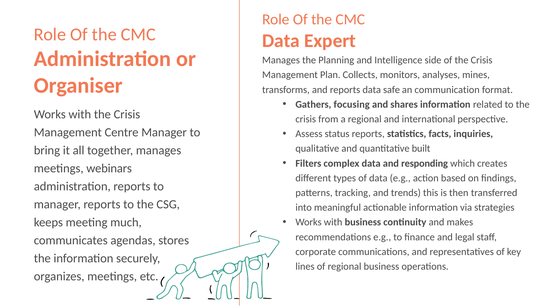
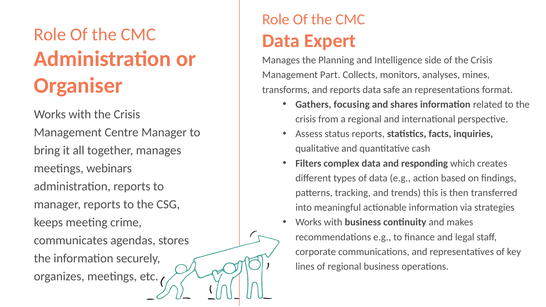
Plan: Plan -> Part (330, 75)
communication: communication -> representations (447, 90)
built: built -> cash (421, 149)
much: much -> crime (126, 223)
